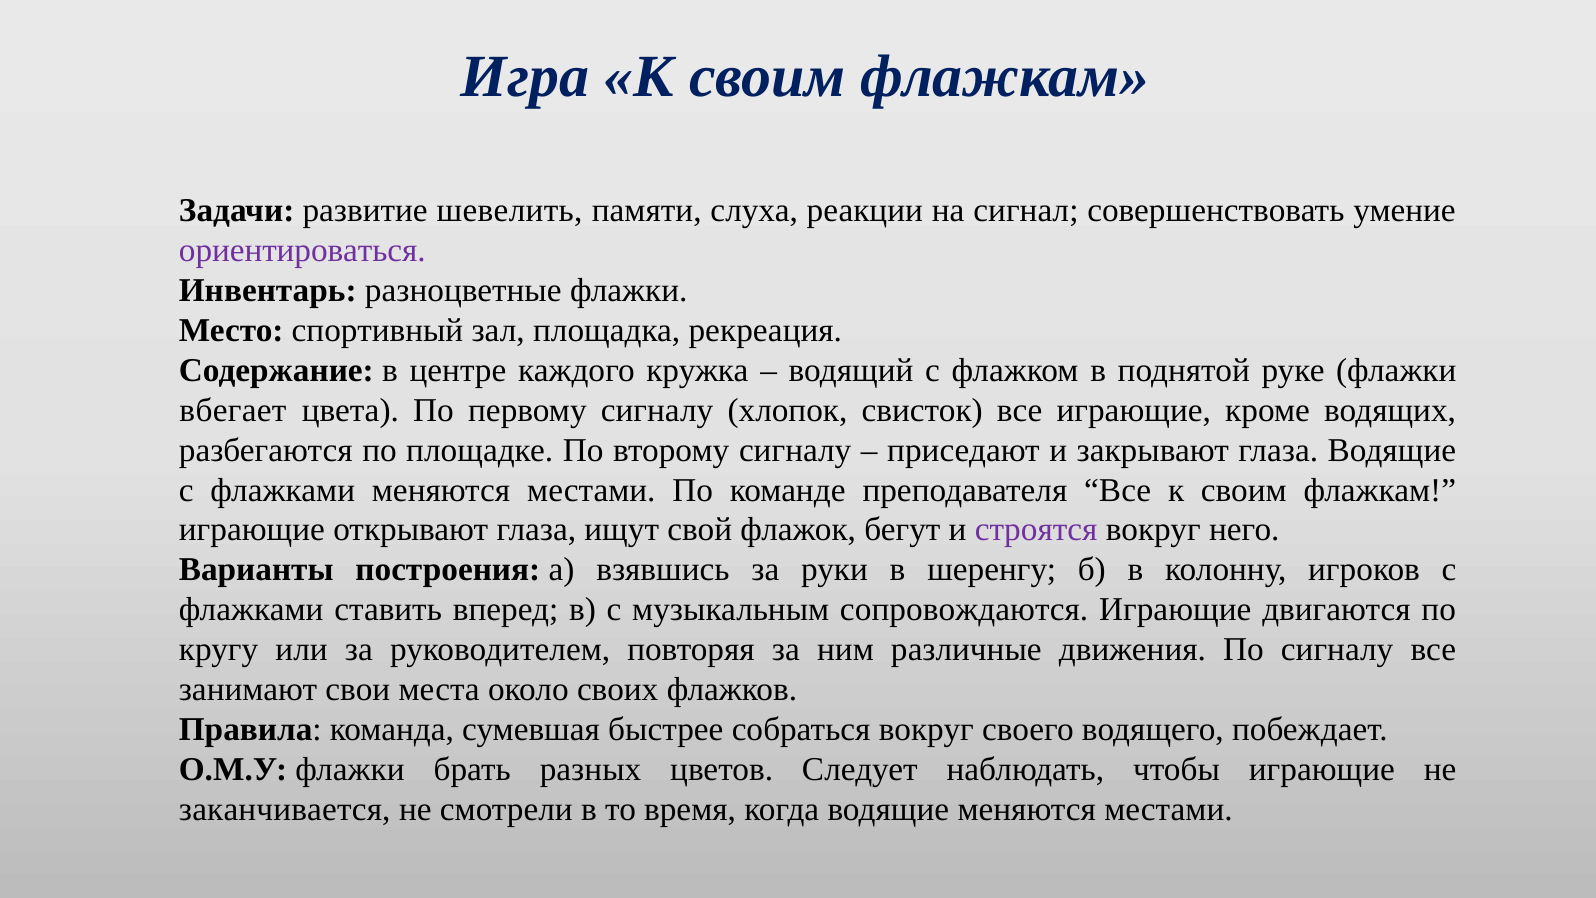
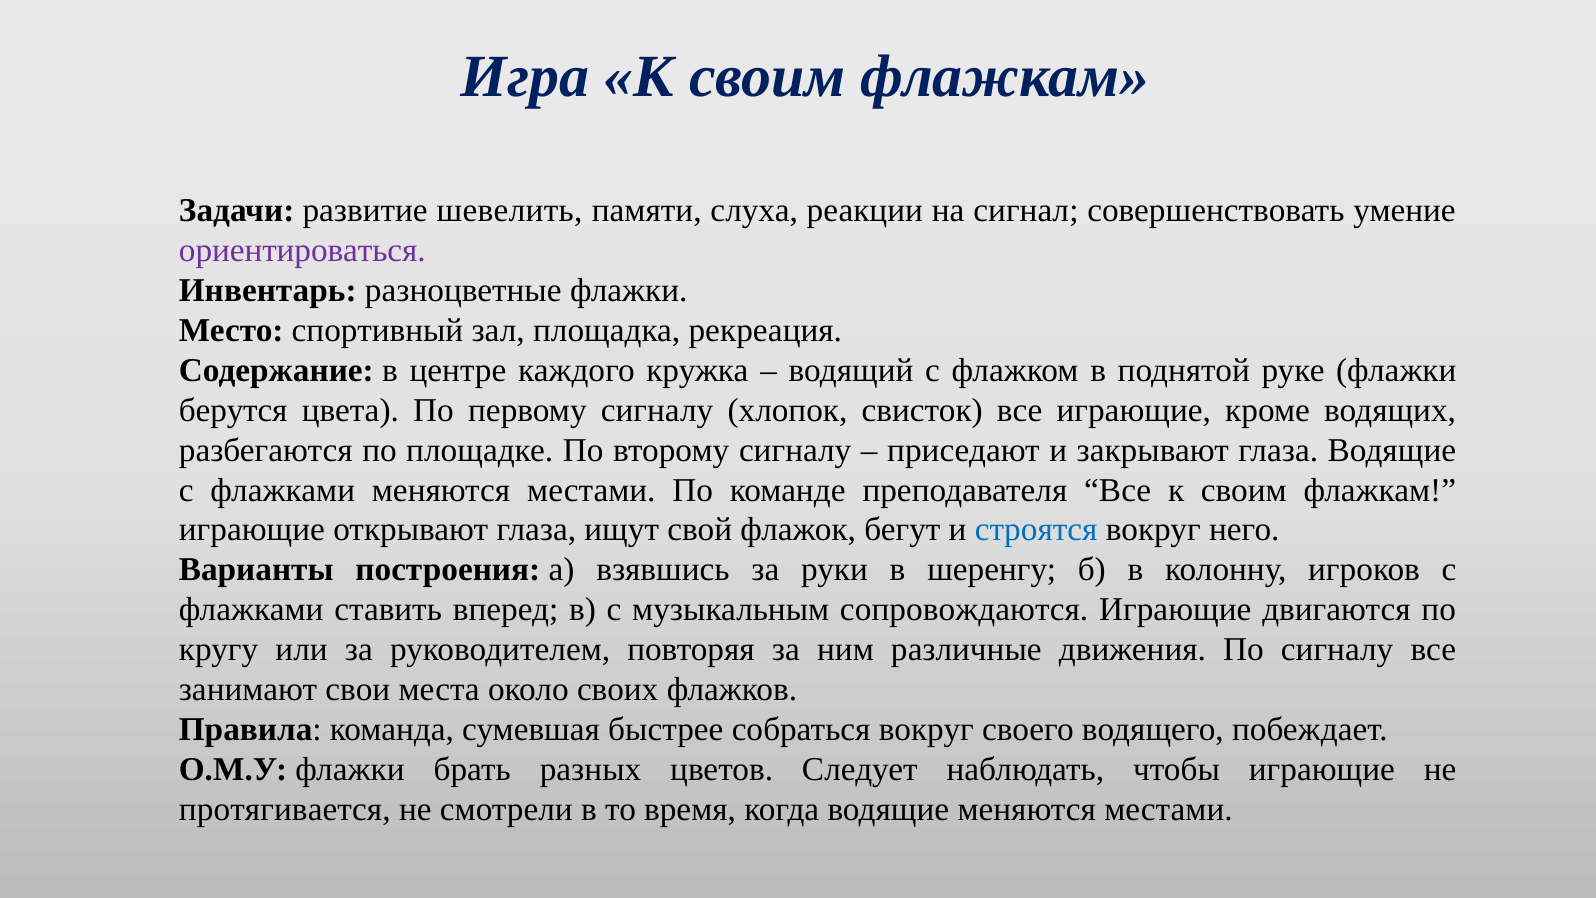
вбегает: вбегает -> берутся (233, 410)
строятся colour: purple -> blue (1036, 530)
заканчивается: заканчивается -> протягивается (285, 809)
